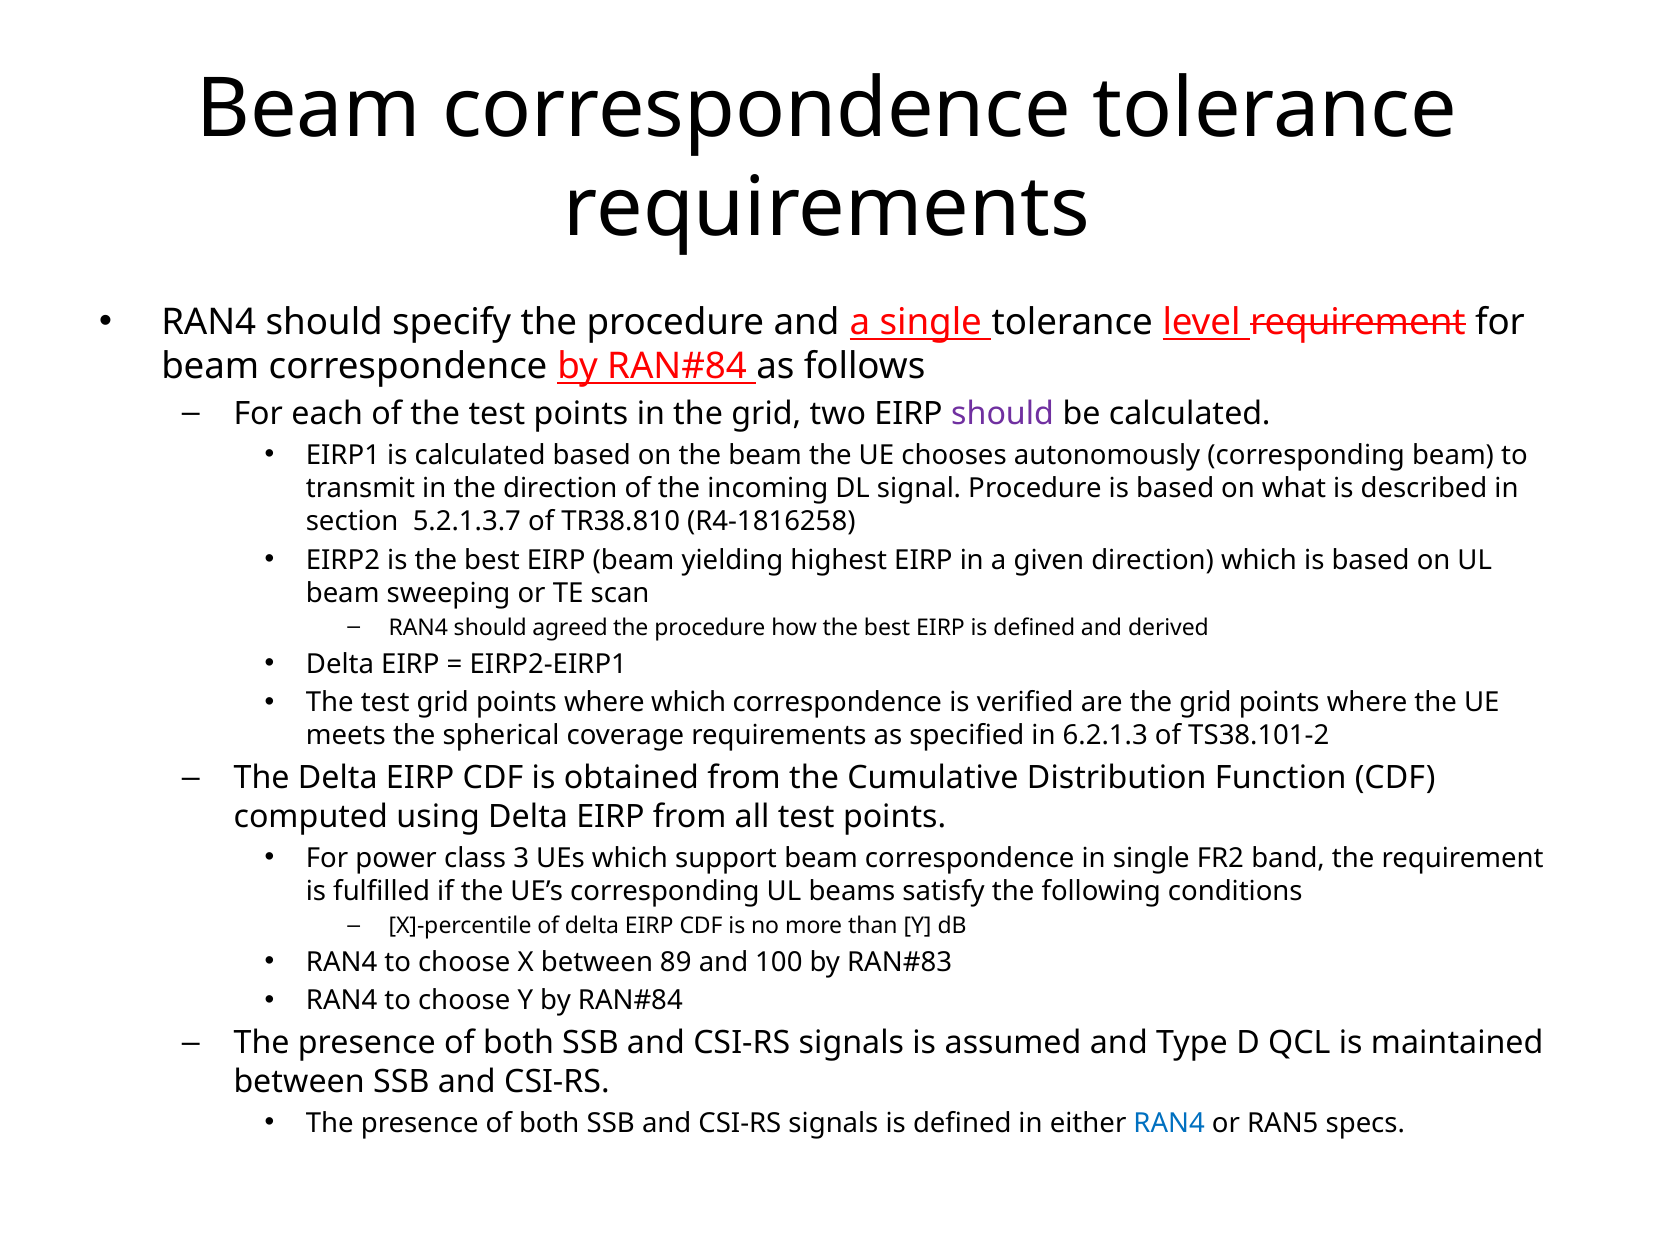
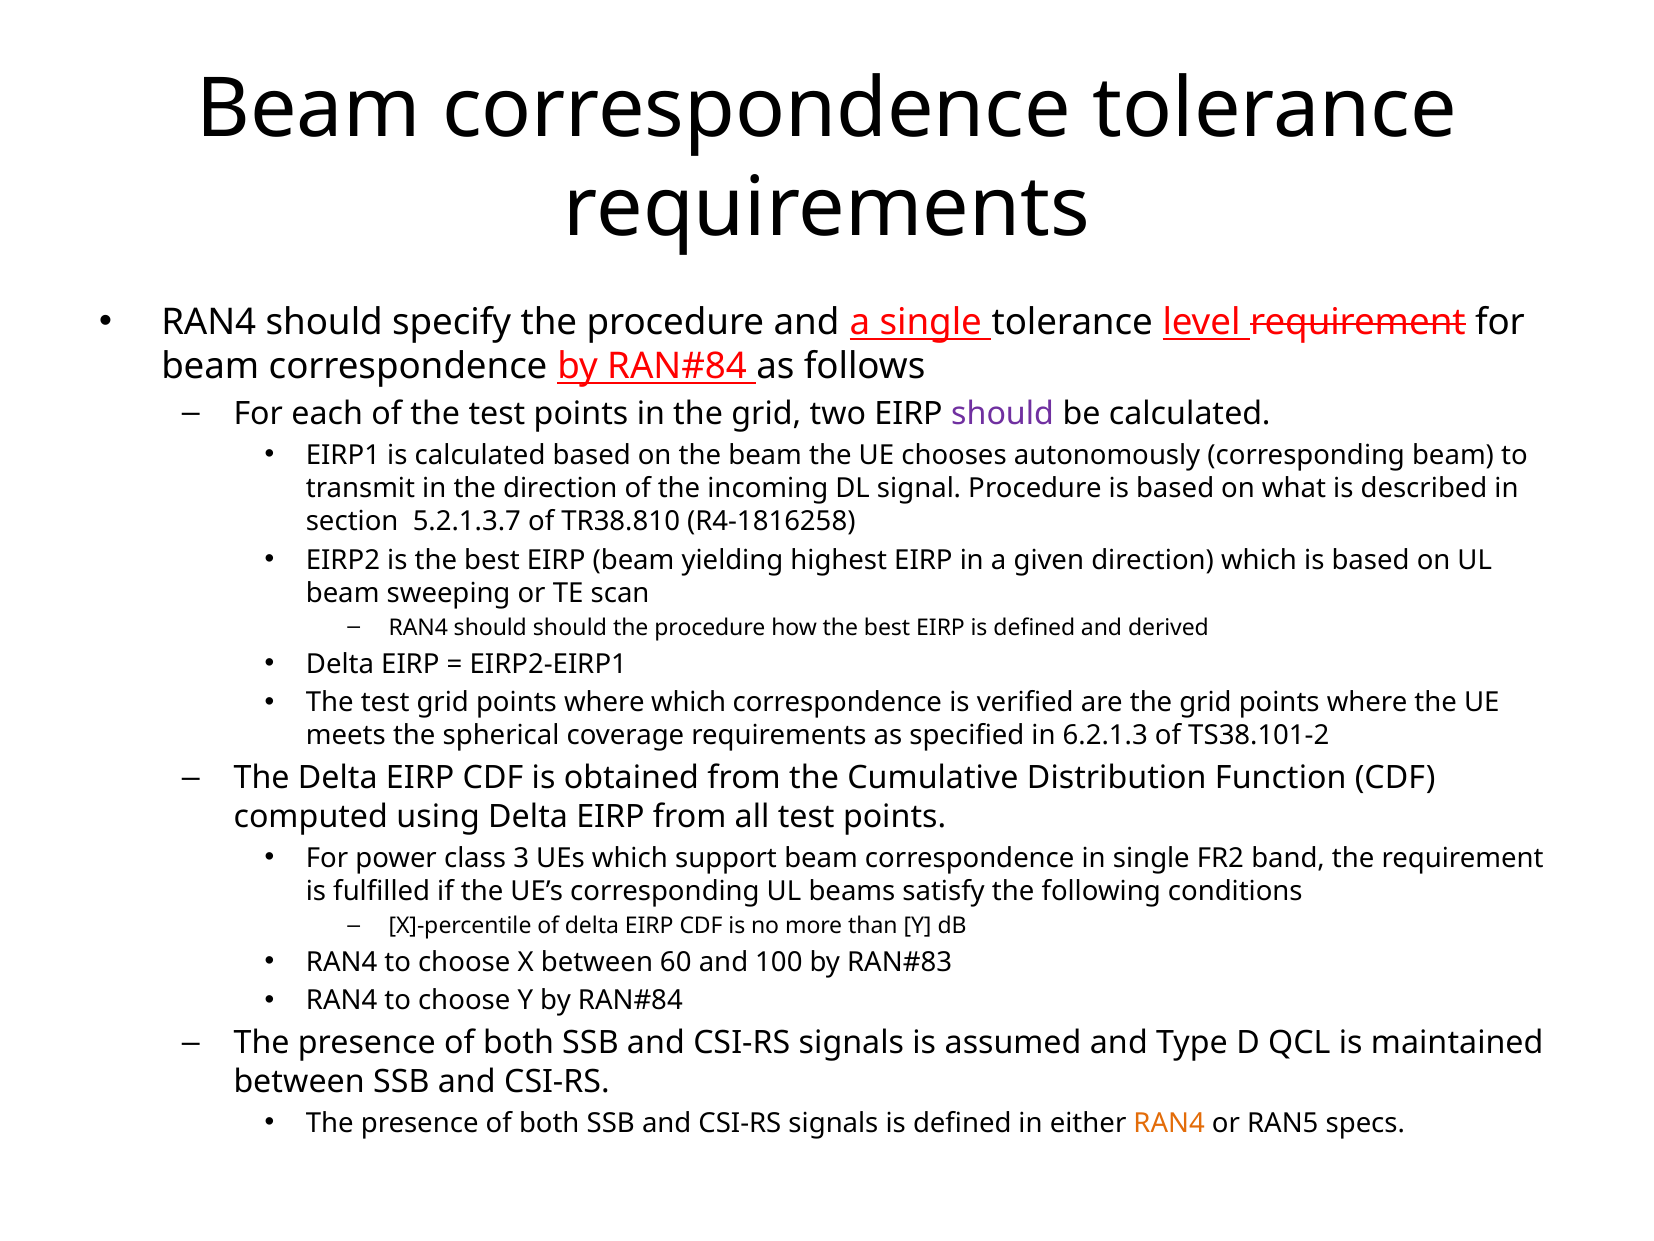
should agreed: agreed -> should (570, 627)
89: 89 -> 60 (676, 962)
RAN4 colour: blue -> orange (1169, 1122)
